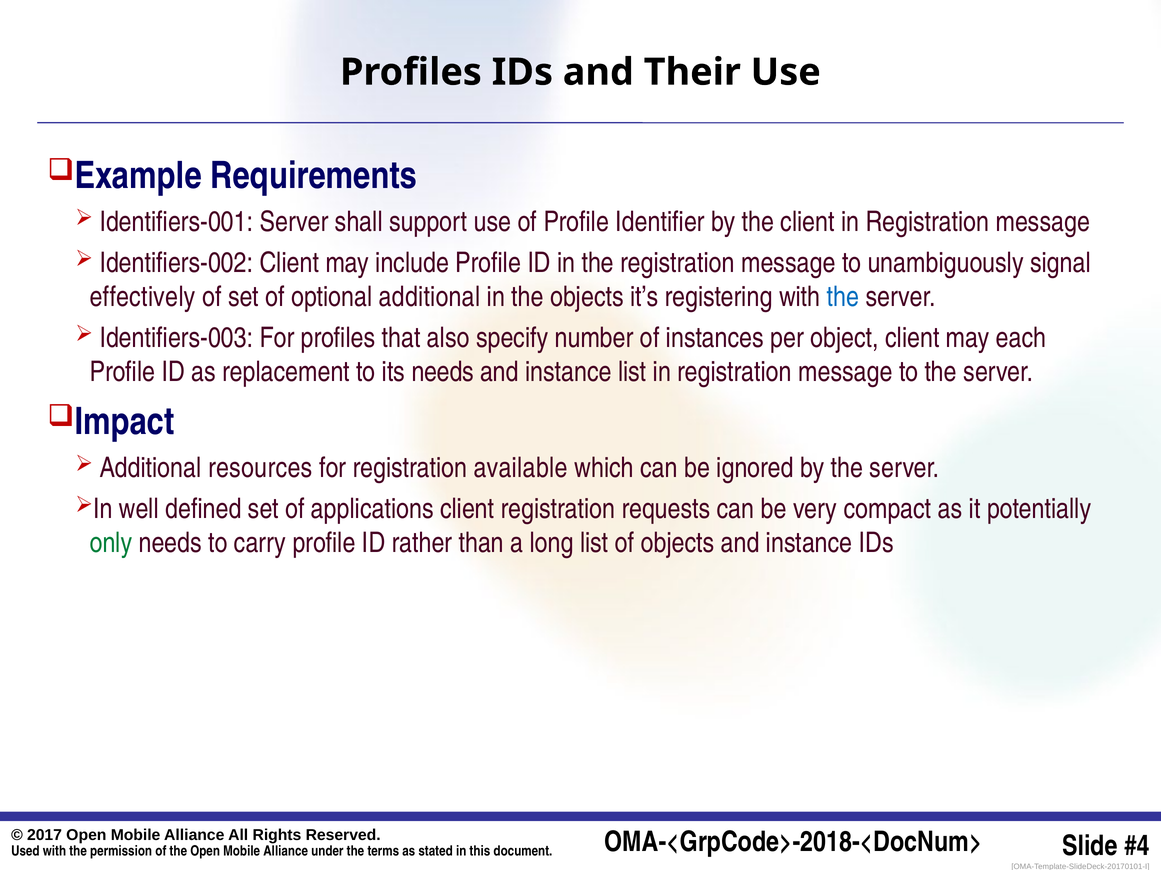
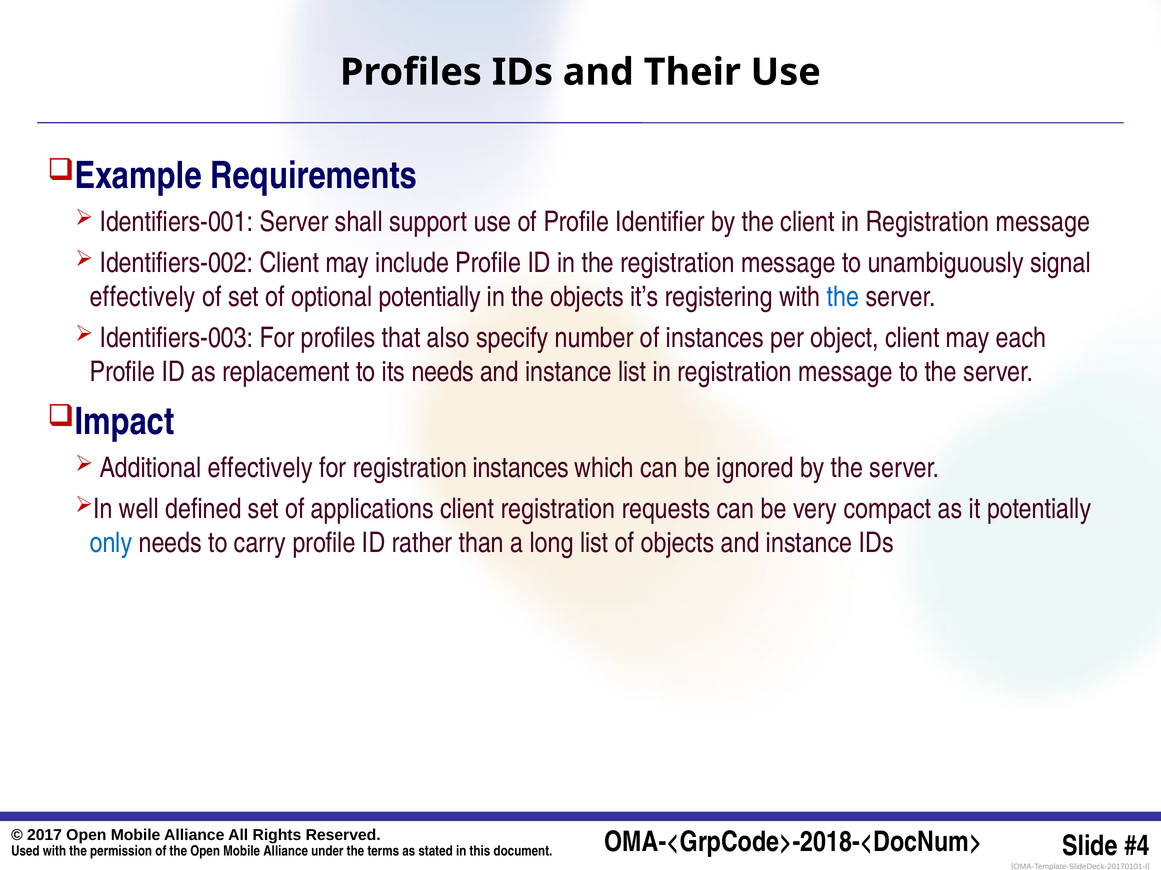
optional additional: additional -> potentially (430, 297)
Additional resources: resources -> effectively (260, 468)
registration available: available -> instances (521, 468)
only colour: green -> blue (111, 543)
